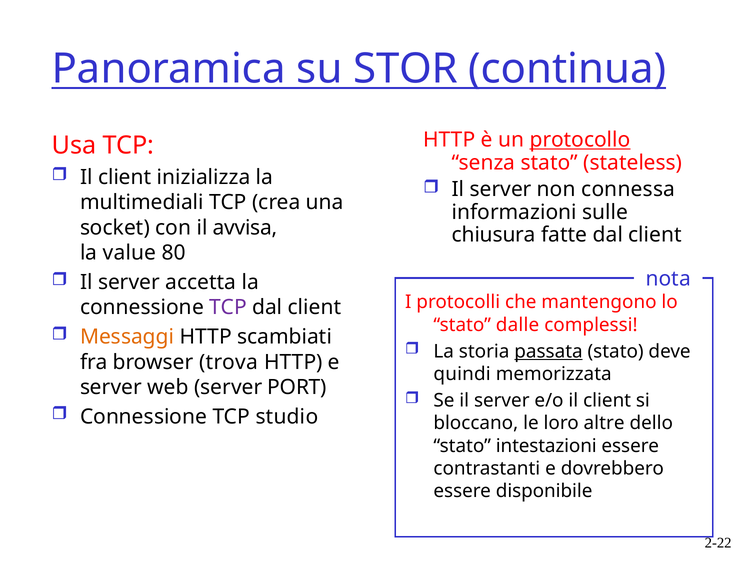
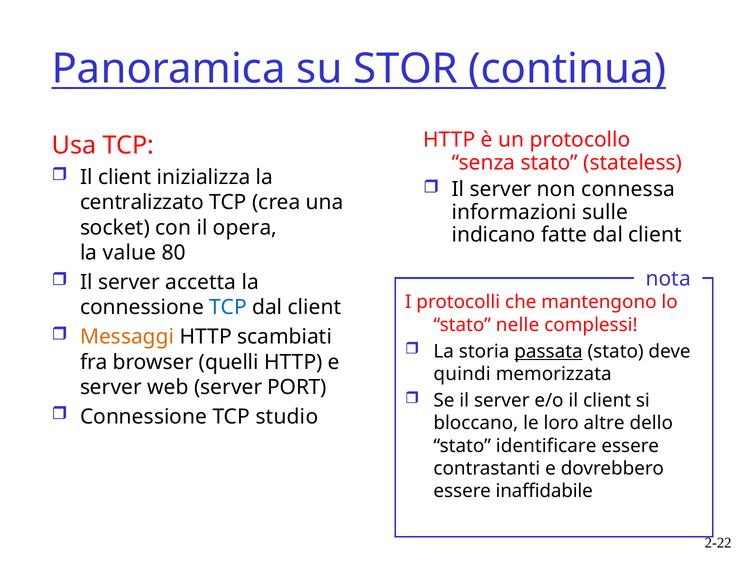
protocollo underline: present -> none (580, 140)
multimediali: multimediali -> centralizzato (142, 202)
avvisa: avvisa -> opera (245, 228)
chiusura: chiusura -> indicano (494, 235)
TCP colour: purple -> blue (228, 307)
dalle: dalle -> nelle (518, 325)
trova: trova -> quelli (229, 362)
intestazioni: intestazioni -> identificare (546, 446)
disponibile: disponibile -> inaffidabile (544, 491)
